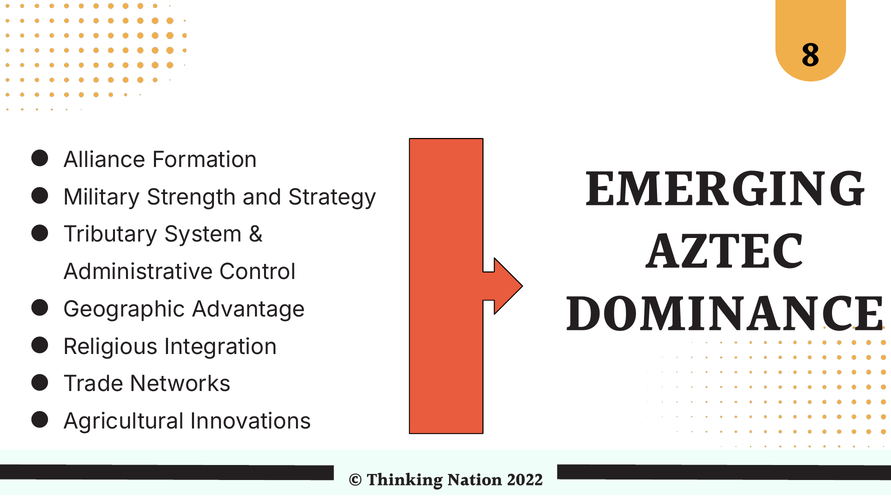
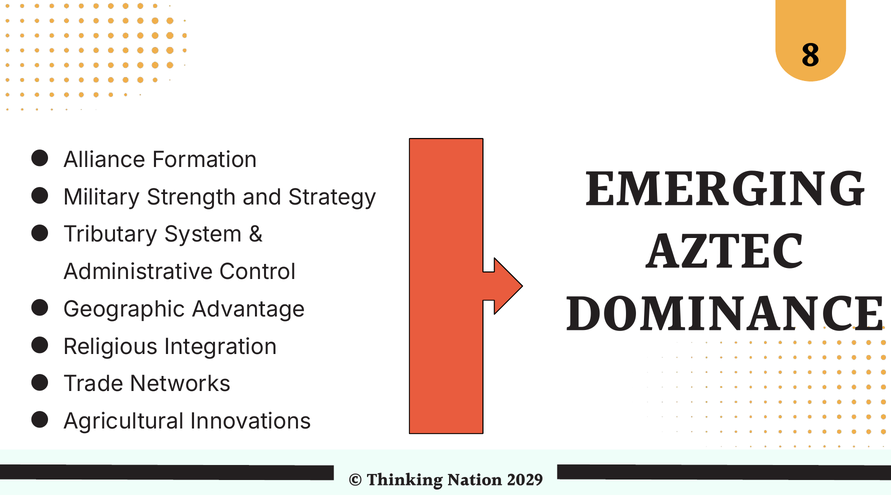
2022: 2022 -> 2029 (525, 481)
